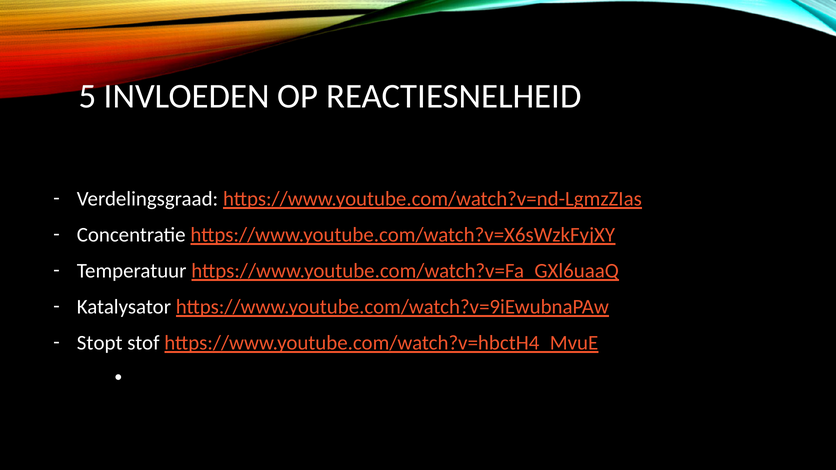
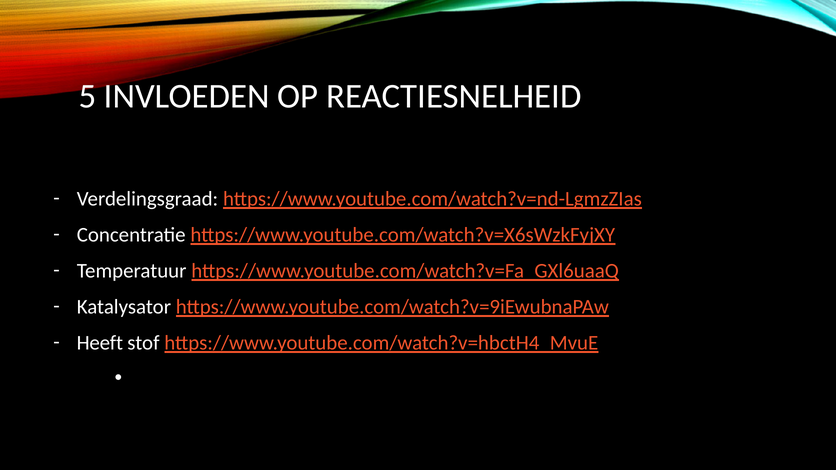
Stopt: Stopt -> Heeft (100, 343)
